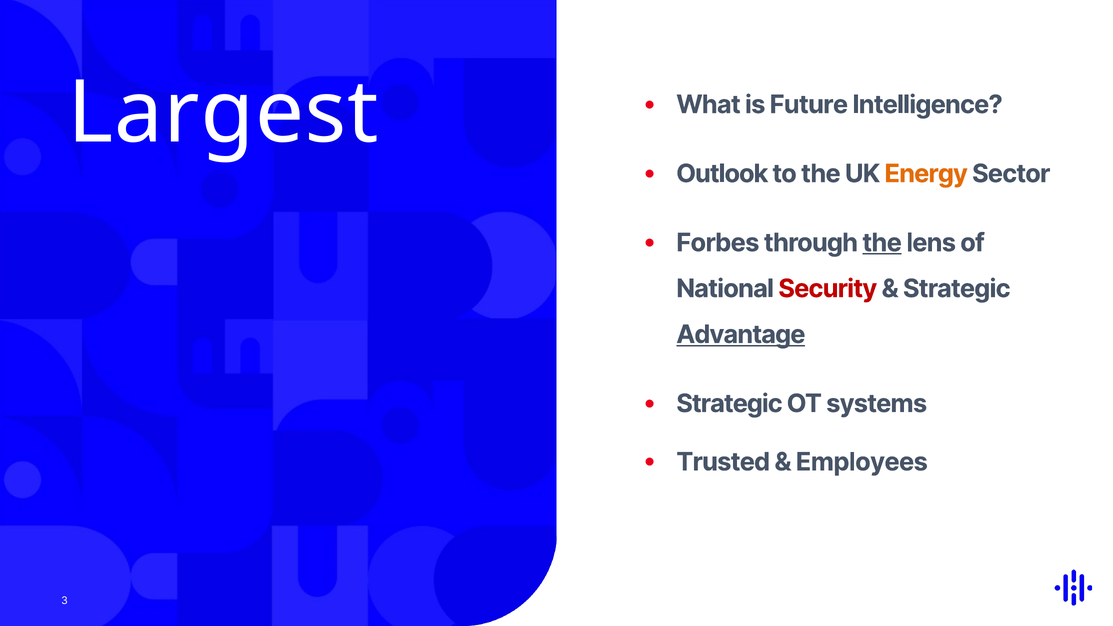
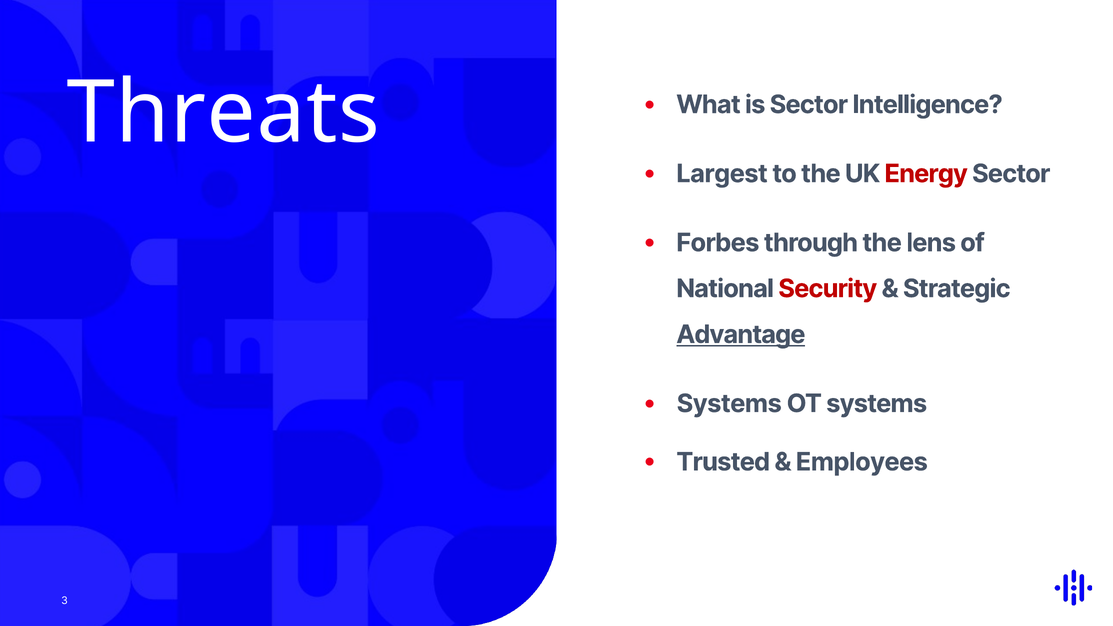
Largest: Largest -> Threats (223, 113)
is Future: Future -> Sector (809, 105)
Outlook: Outlook -> Largest (722, 174)
Energy colour: orange -> red (926, 174)
the underline: present -> none (882, 243)
Strategic: Strategic -> Systems (729, 404)
